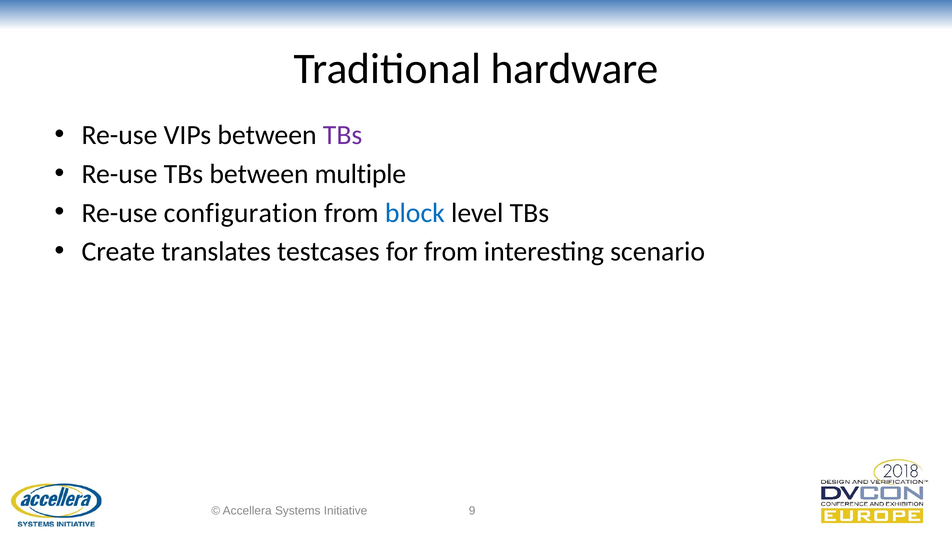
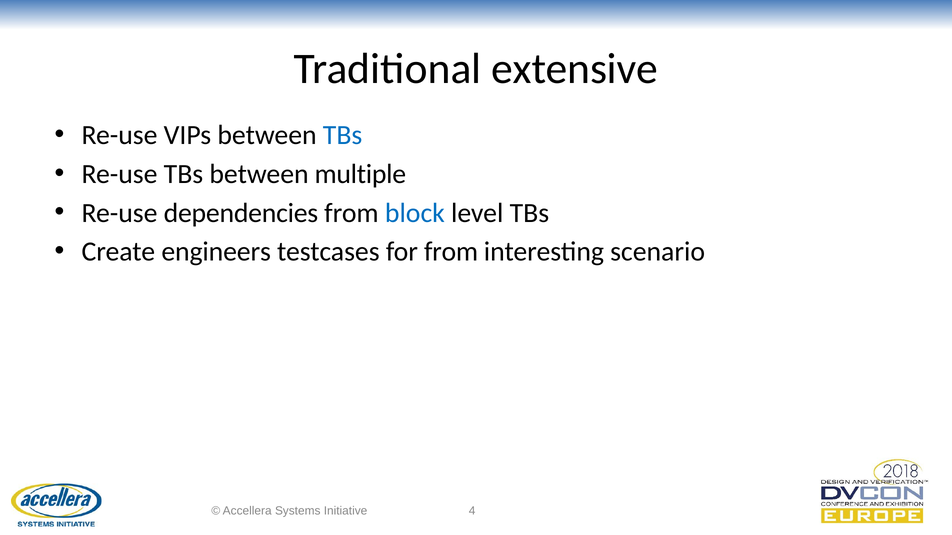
hardware: hardware -> extensive (575, 69)
TBs colour: purple -> blue (343, 135)
configuration: configuration -> dependencies (241, 213)
translates: translates -> engineers (216, 252)
9: 9 -> 4 (472, 511)
